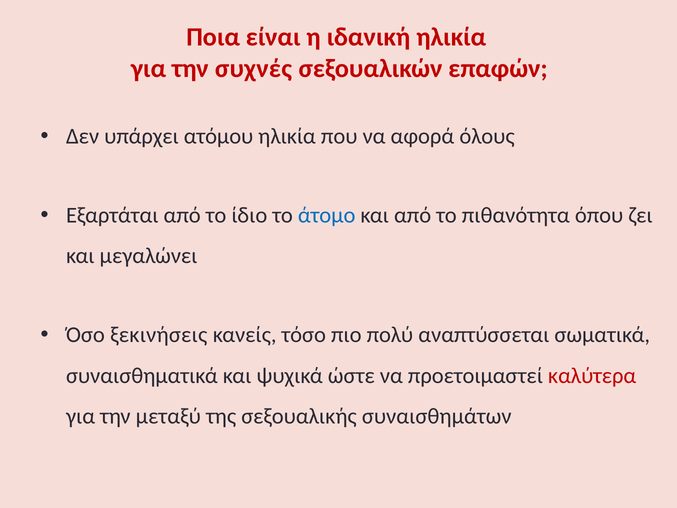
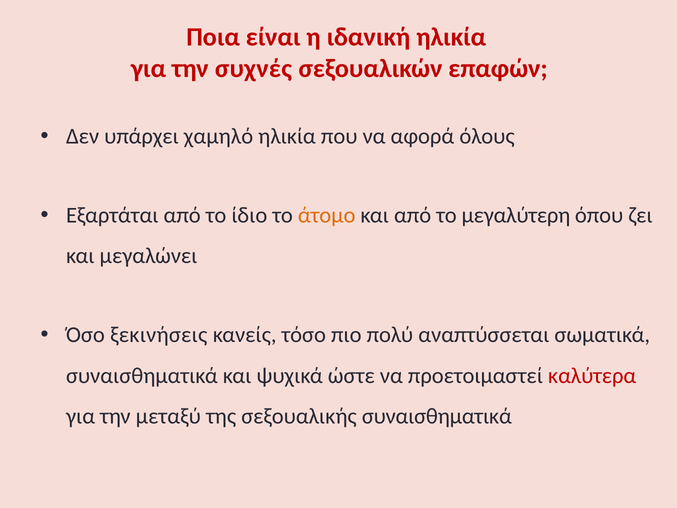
ατόμου: ατόμου -> χαμηλό (218, 136)
άτομο colour: blue -> orange (327, 215)
πιθανότητα: πιθανότητα -> μεγαλύτερη (516, 215)
σεξουαλικής συναισθημάτων: συναισθημάτων -> συναισθηματικά (437, 416)
